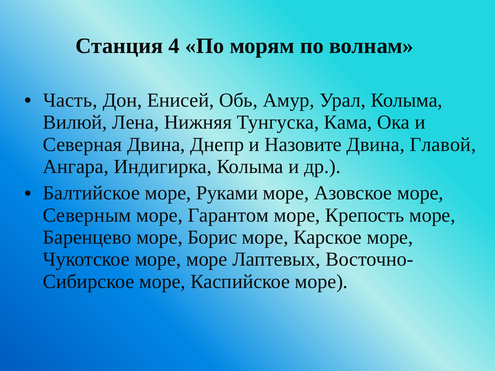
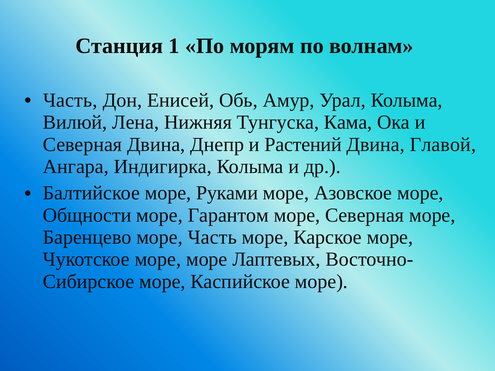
4: 4 -> 1 (174, 46)
Назовите: Назовите -> Растений (303, 145)
Северным: Северным -> Общности (87, 215)
море Крепость: Крепость -> Северная (365, 215)
море Борис: Борис -> Часть (212, 237)
